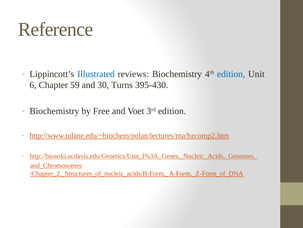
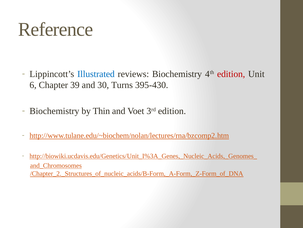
edition colour: blue -> red (231, 74)
59: 59 -> 39 (75, 85)
Free: Free -> Thin (101, 111)
